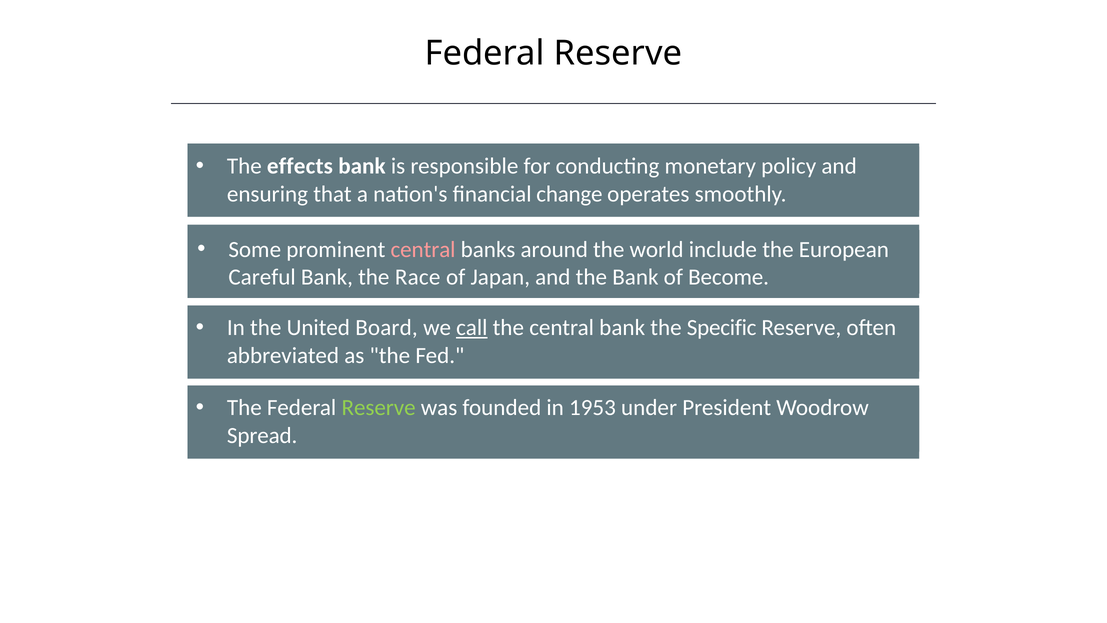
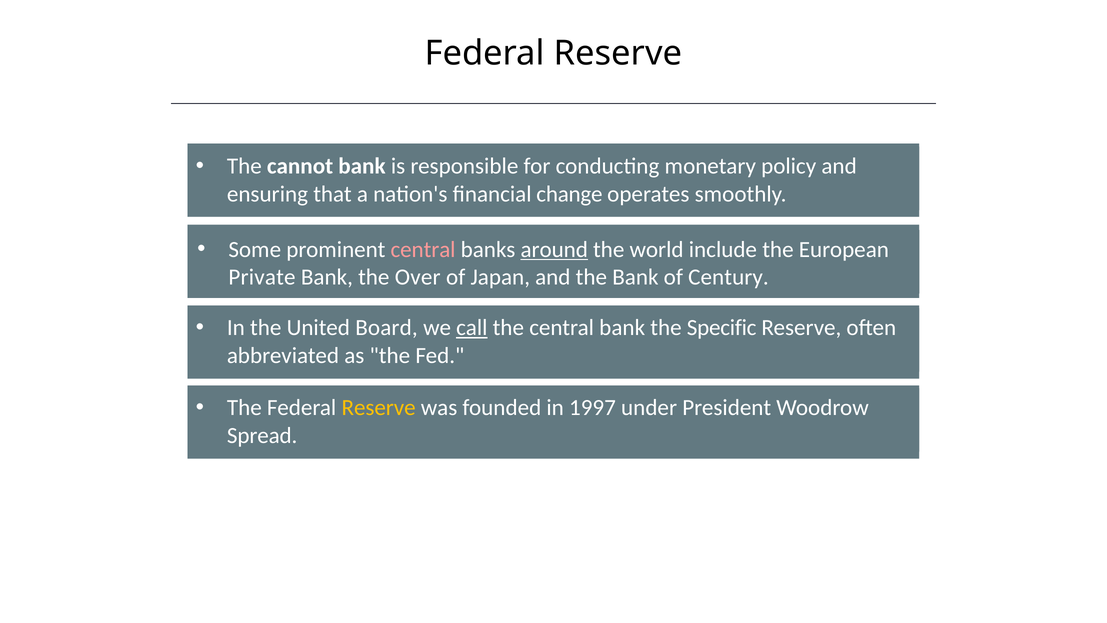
effects: effects -> cannot (300, 166)
around underline: none -> present (554, 249)
Careful: Careful -> Private (262, 277)
Race: Race -> Over (418, 277)
Become: Become -> Century (728, 277)
Reserve colour: light green -> yellow (379, 408)
1953: 1953 -> 1997 (592, 408)
